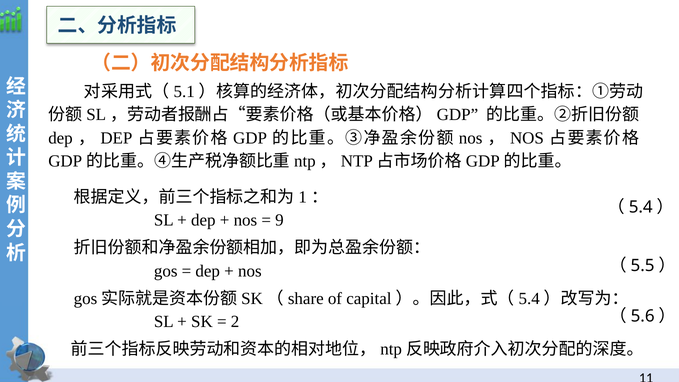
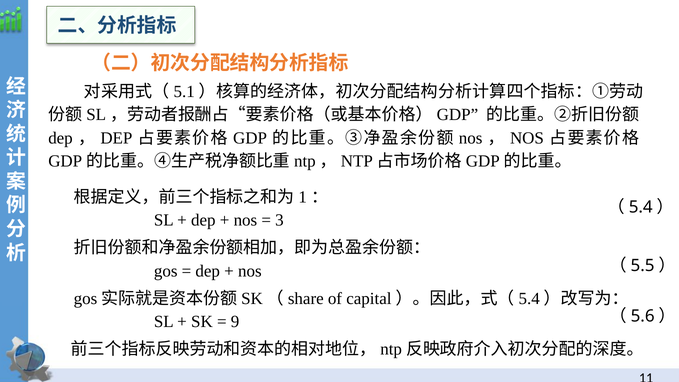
9: 9 -> 3 (279, 220)
2: 2 -> 9 (235, 322)
